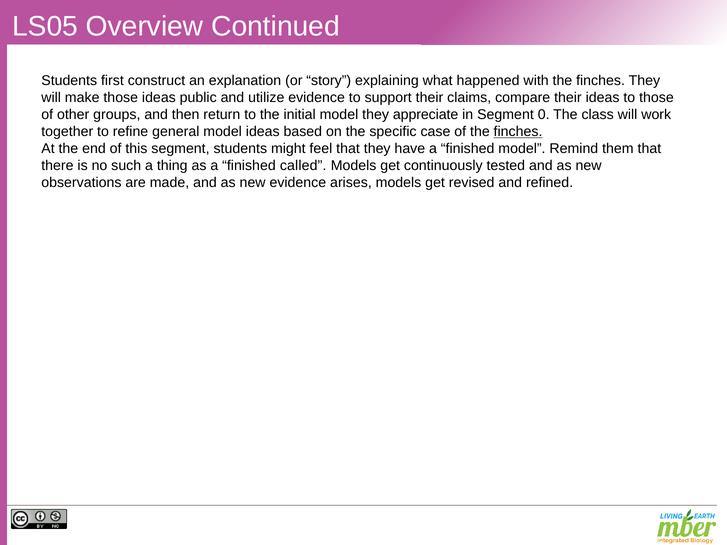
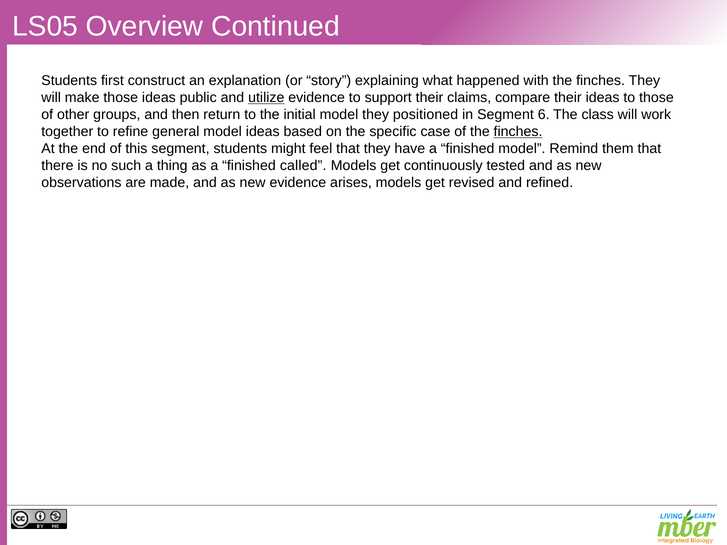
utilize underline: none -> present (266, 98)
appreciate: appreciate -> positioned (426, 115)
0: 0 -> 6 (544, 115)
